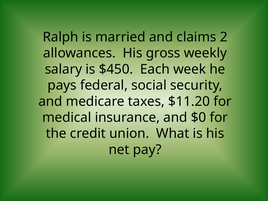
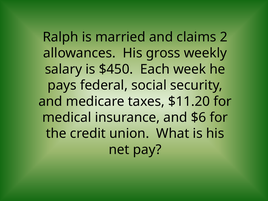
$0: $0 -> $6 (199, 117)
